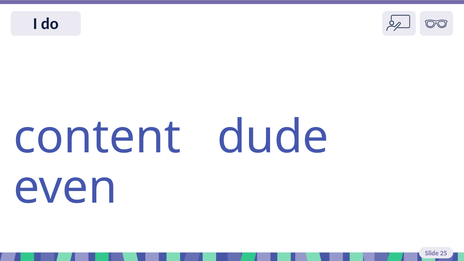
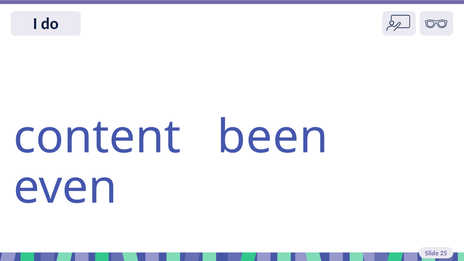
dude: dude -> been (273, 137)
